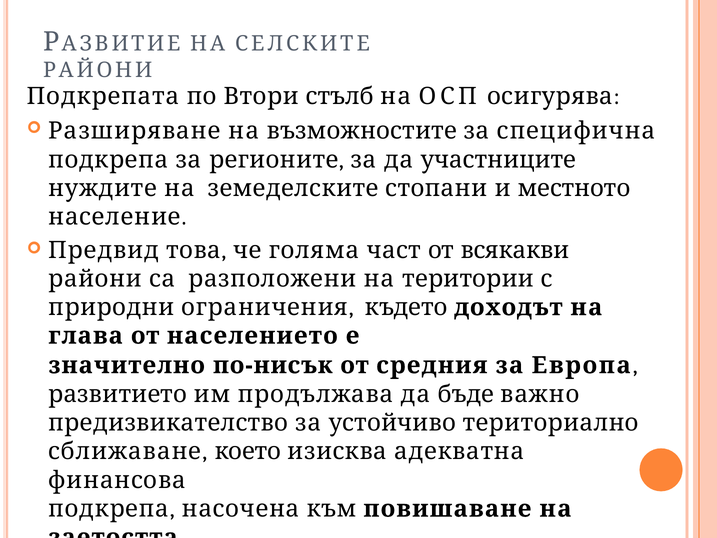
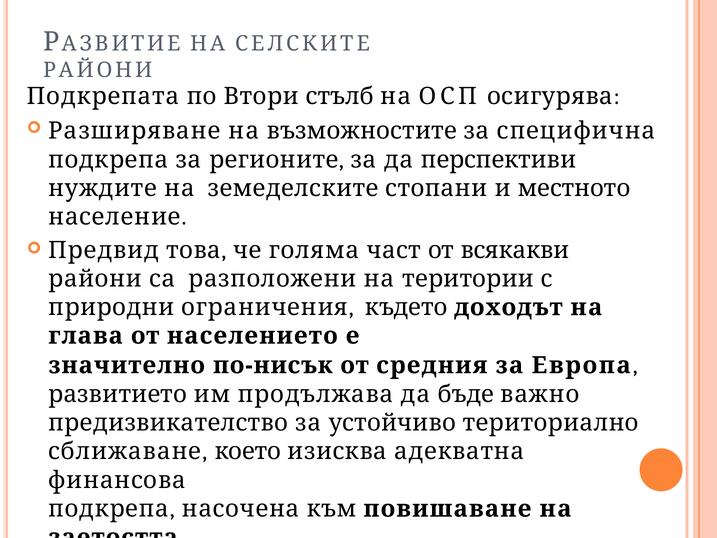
участниците: участниците -> перспективи (499, 160)
